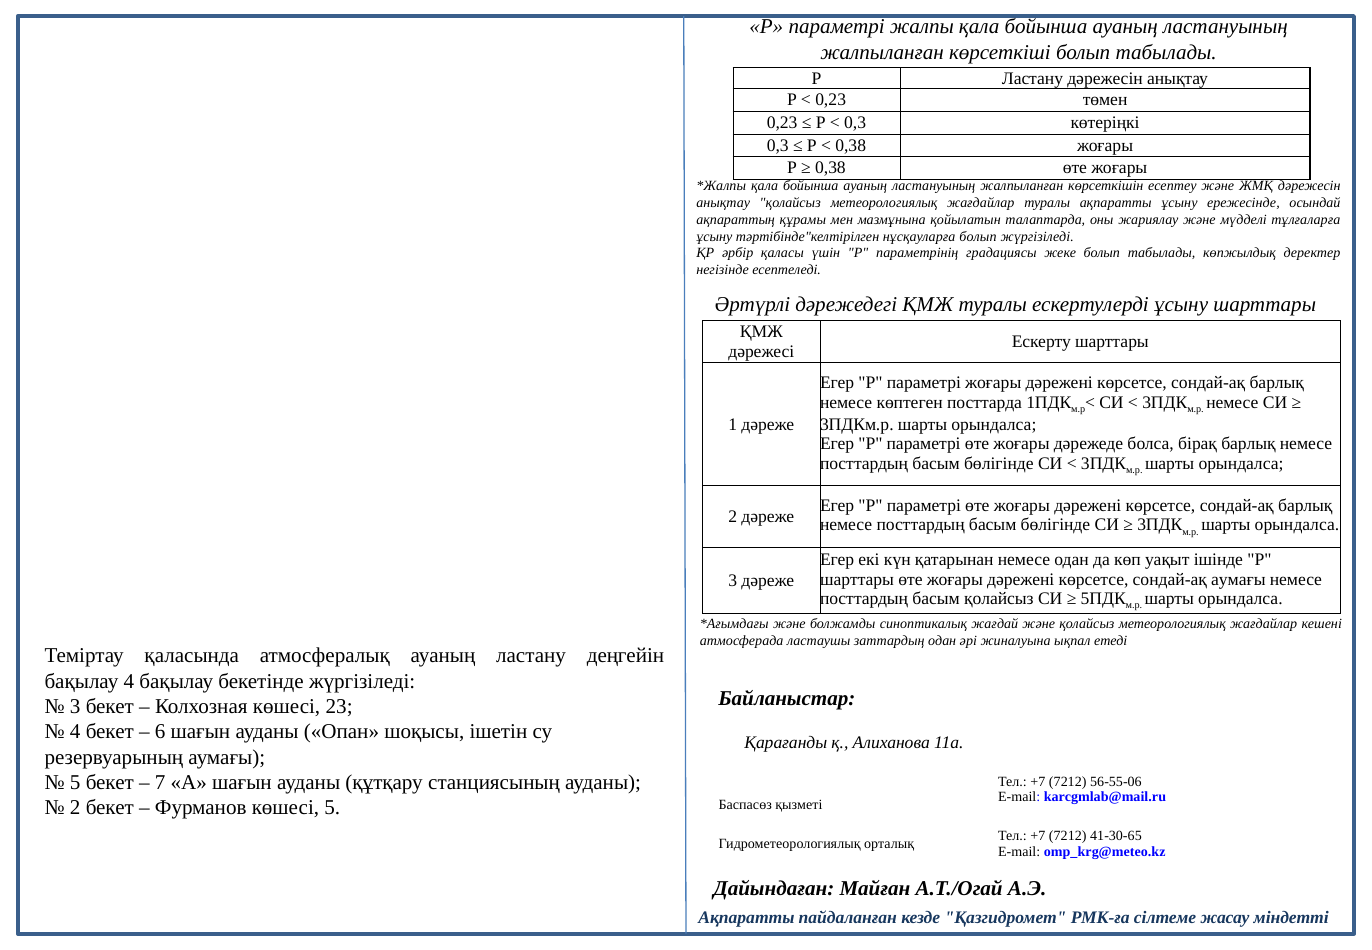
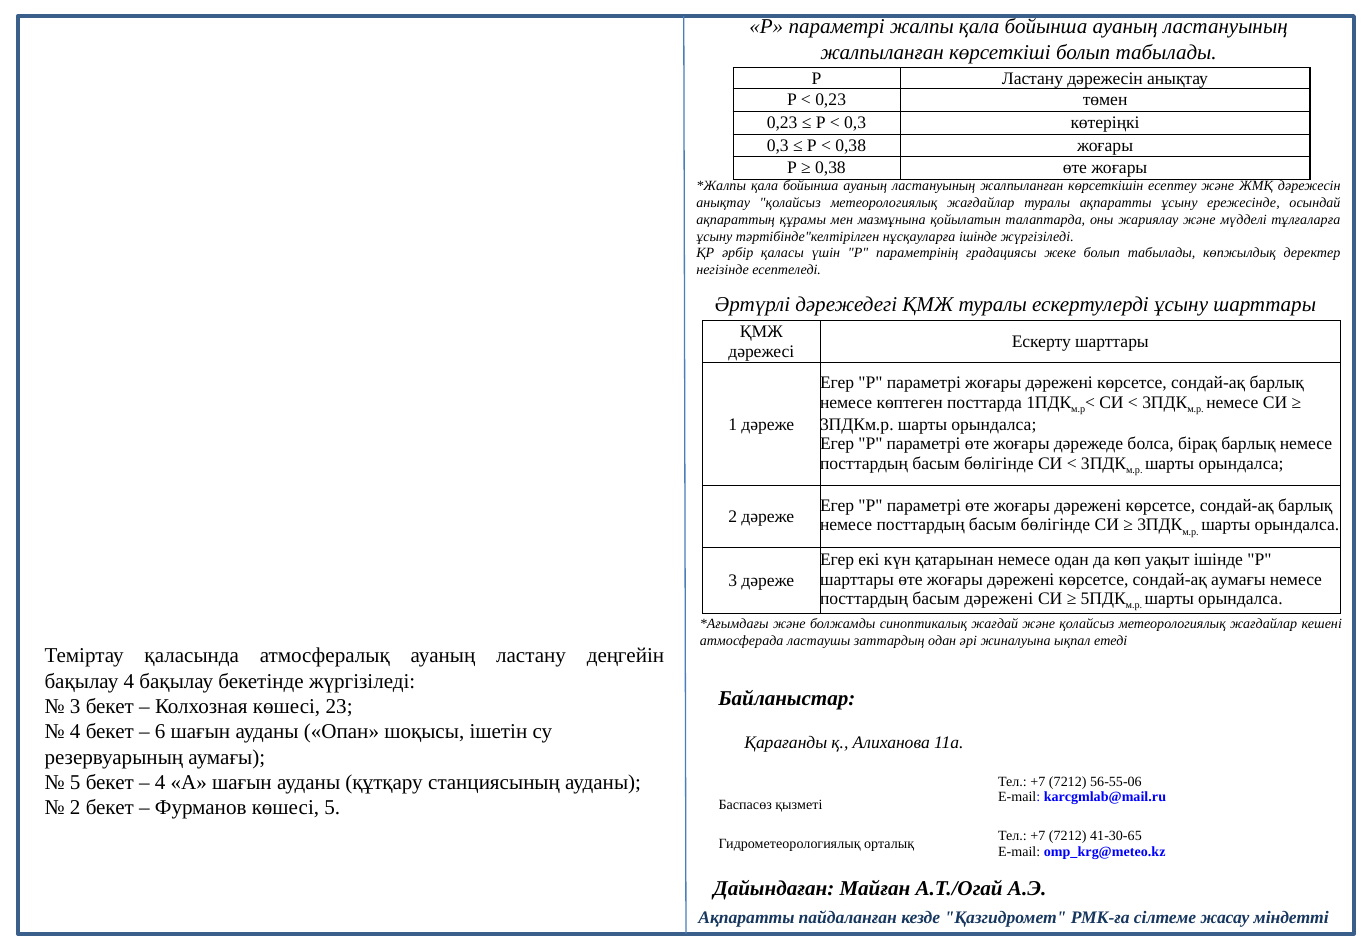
нұсқауларға болып: болып -> ішінде (978, 236)
басым қолайсыз: қолайсыз -> дәрежені (999, 599)
7: 7 -> 4 (160, 782)
